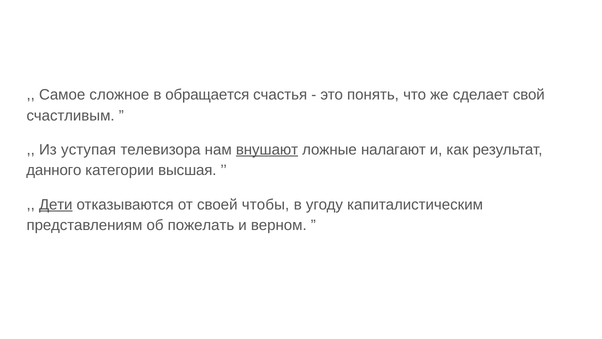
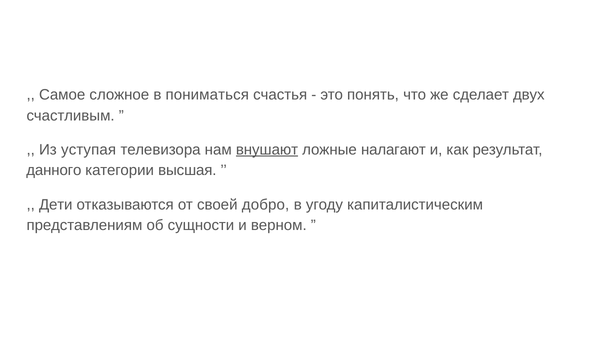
обращается: обращается -> пониматься (207, 95)
свой: свой -> двух (529, 95)
Дети underline: present -> none (56, 204)
чтобы: чтобы -> добро (266, 204)
пожелать: пожелать -> сущности (201, 225)
